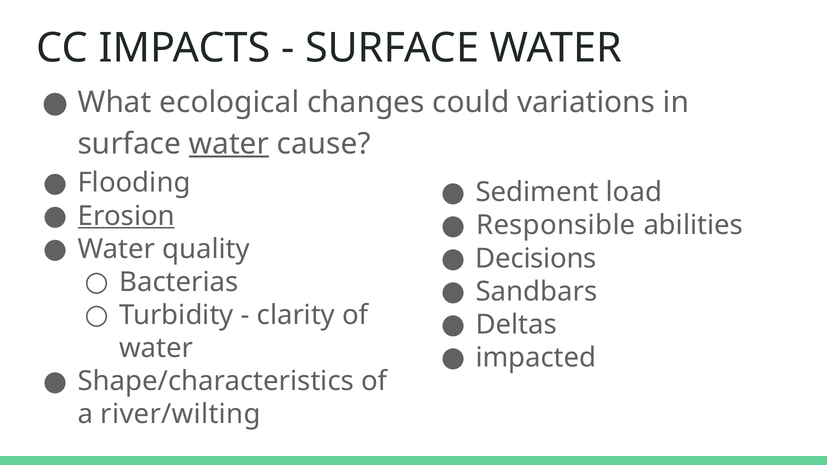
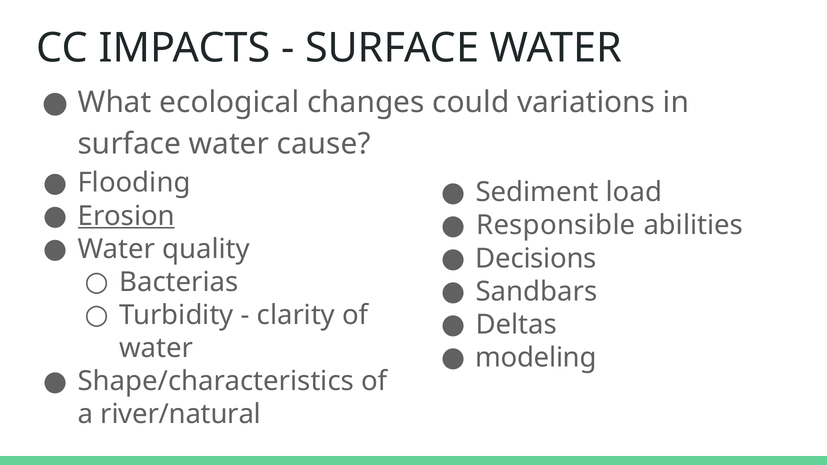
water underline: present -> none (229, 144)
impacted: impacted -> modeling (536, 358)
river/wilting: river/wilting -> river/natural (181, 414)
